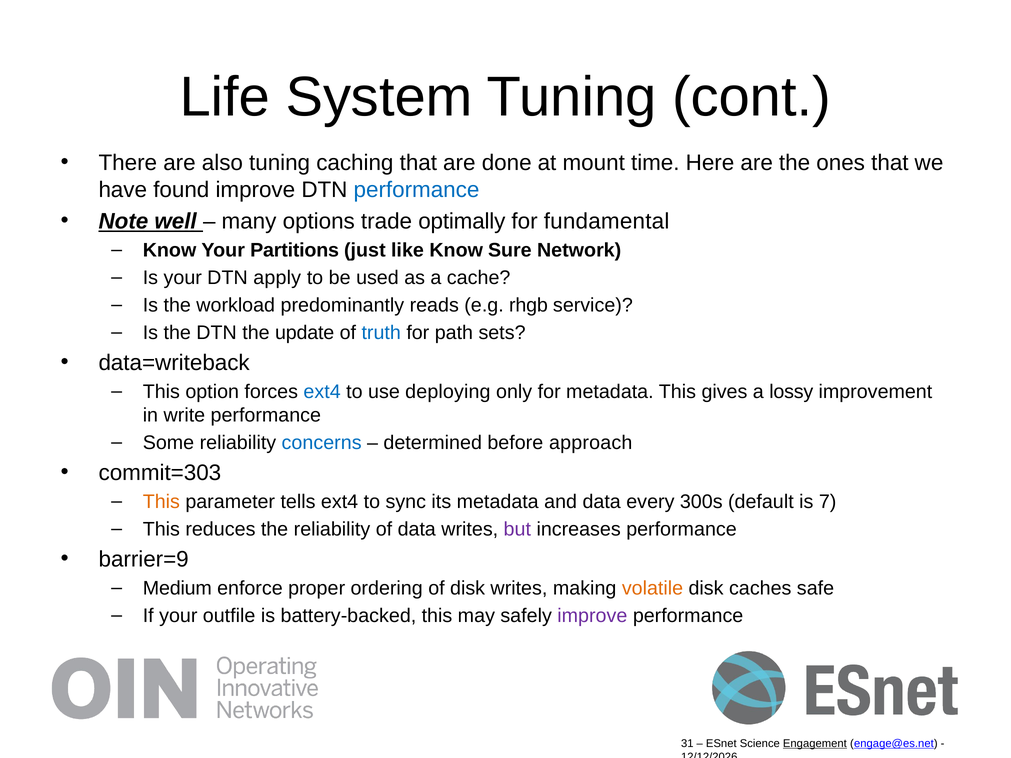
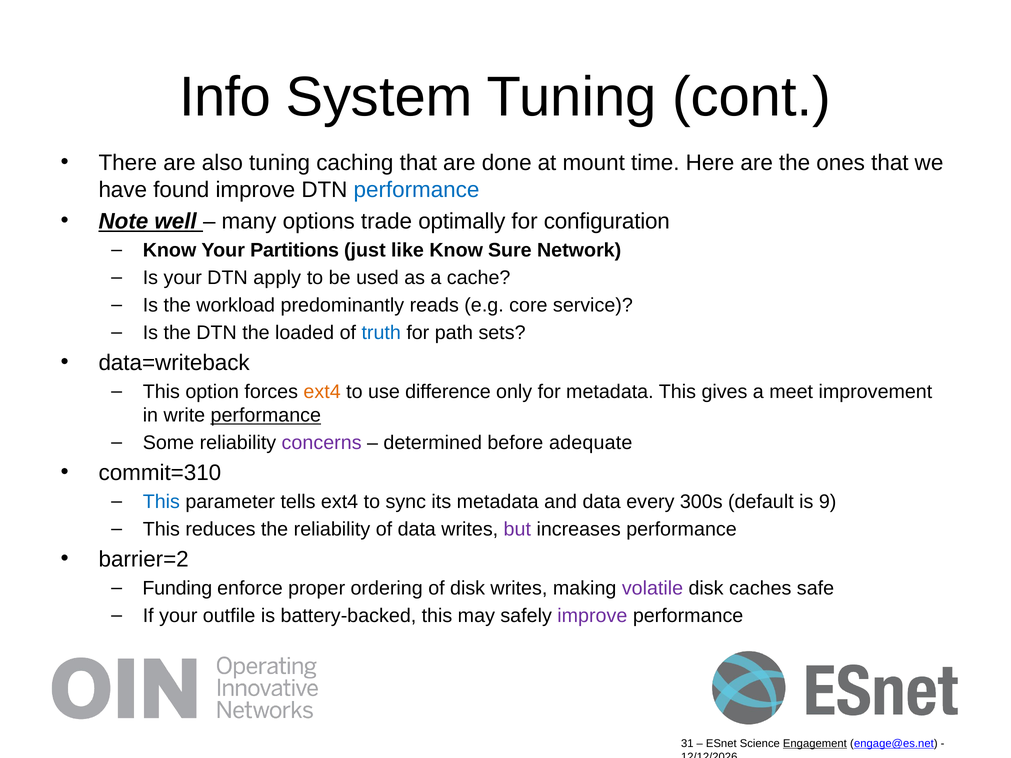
Life: Life -> Info (225, 97)
fundamental: fundamental -> configuration (607, 221)
rhgb: rhgb -> core (528, 305)
update: update -> loaded (305, 333)
ext4 colour: blue -> orange (322, 392)
deploying: deploying -> difference (448, 392)
lossy: lossy -> meet (791, 392)
performance underline: none -> present (266, 416)
concerns colour: blue -> purple (322, 443)
approach: approach -> adequate (591, 443)
commit=303: commit=303 -> commit=310 (160, 473)
This colour: orange -> blue (161, 502)
7: 7 -> 9 (828, 502)
barrier=9: barrier=9 -> barrier=2 (144, 560)
Medium: Medium -> Funding (177, 589)
volatile colour: orange -> purple (653, 589)
